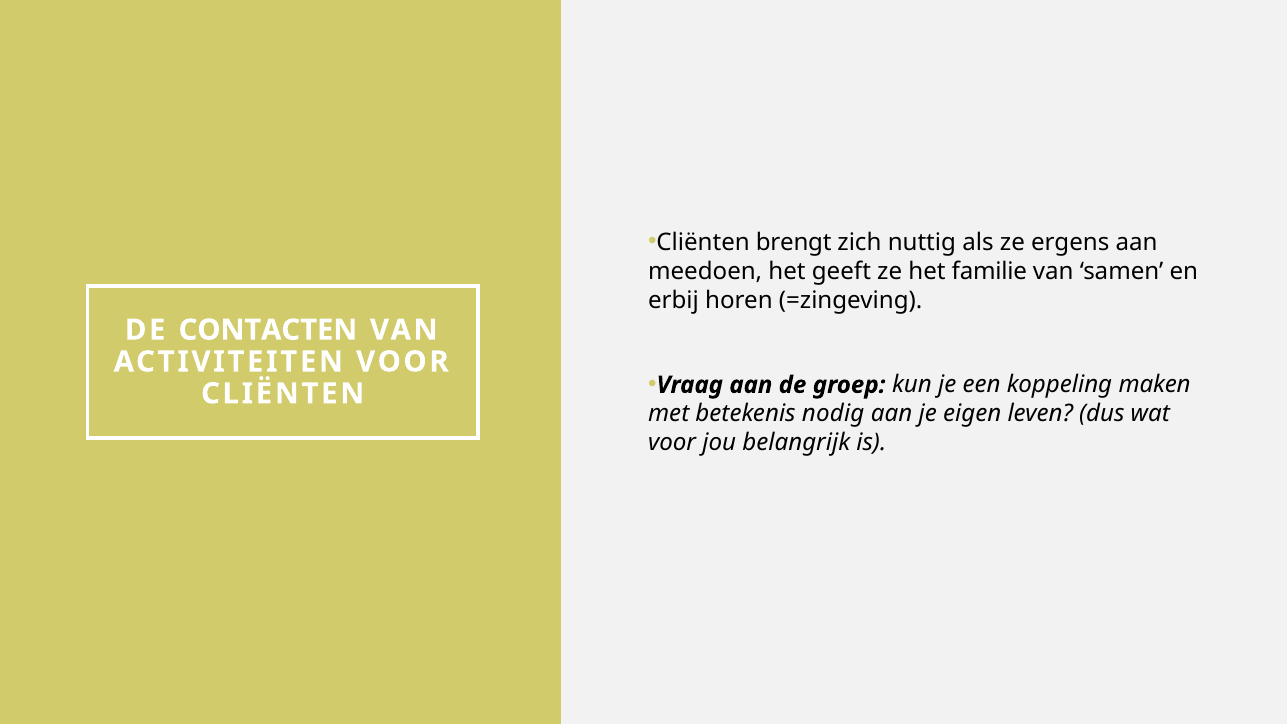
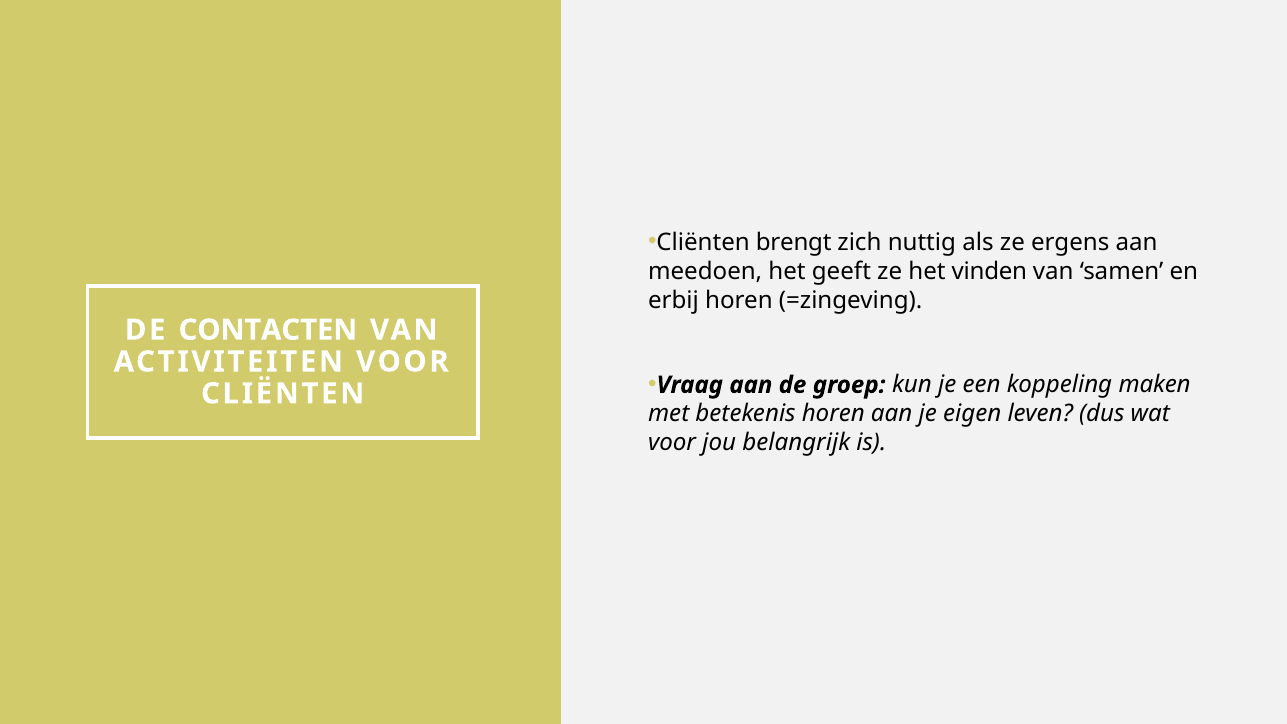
familie: familie -> vinden (989, 271)
betekenis nodig: nodig -> horen (833, 414)
